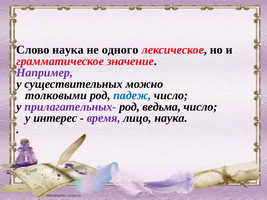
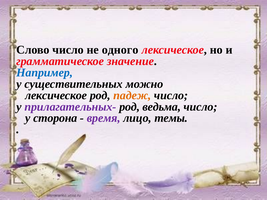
Слово наука: наука -> число (68, 50)
Например colour: purple -> blue (45, 73)
толковыми: толковыми -> лексическое (56, 95)
падеж colour: blue -> orange (132, 95)
интерес: интерес -> сторона (55, 118)
лицо наука: наука -> темы (171, 118)
